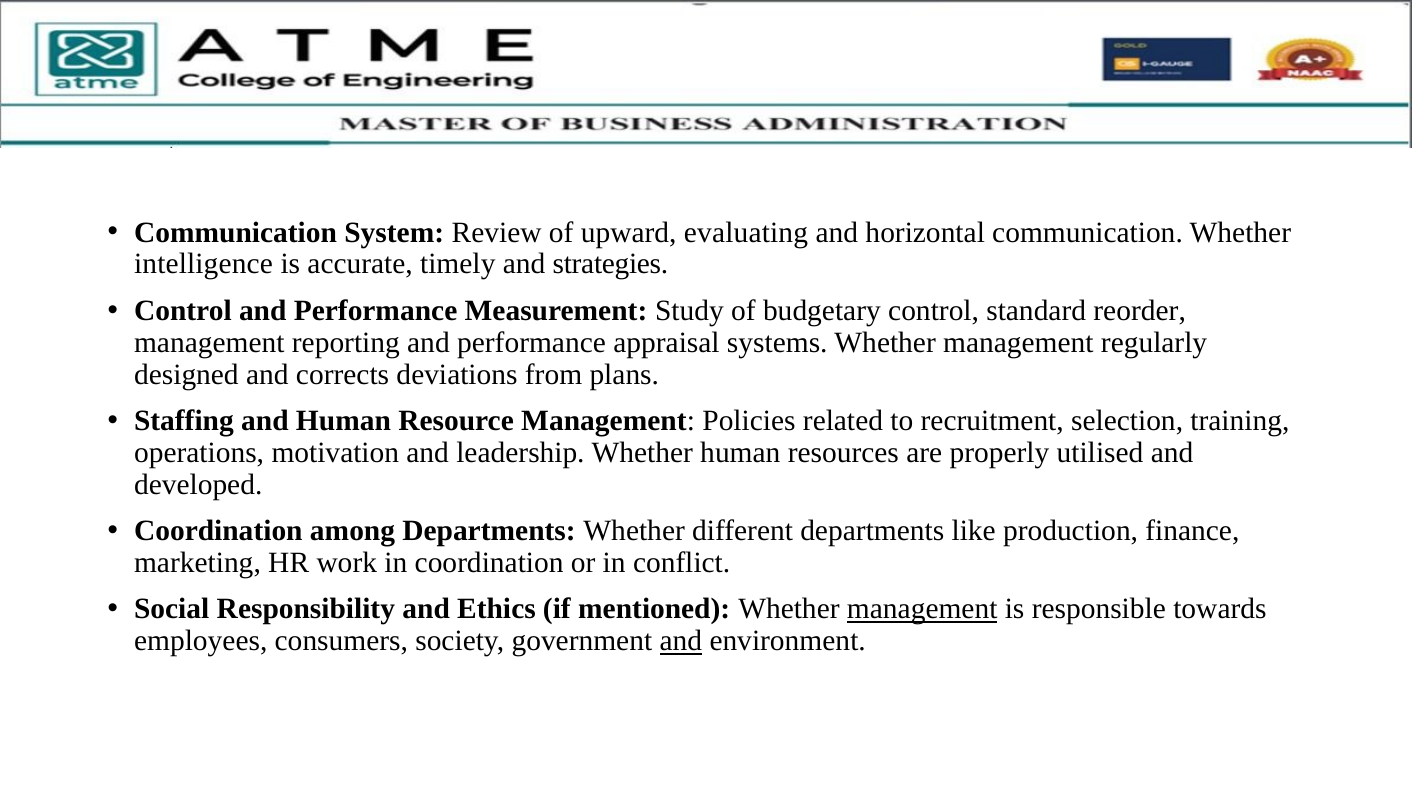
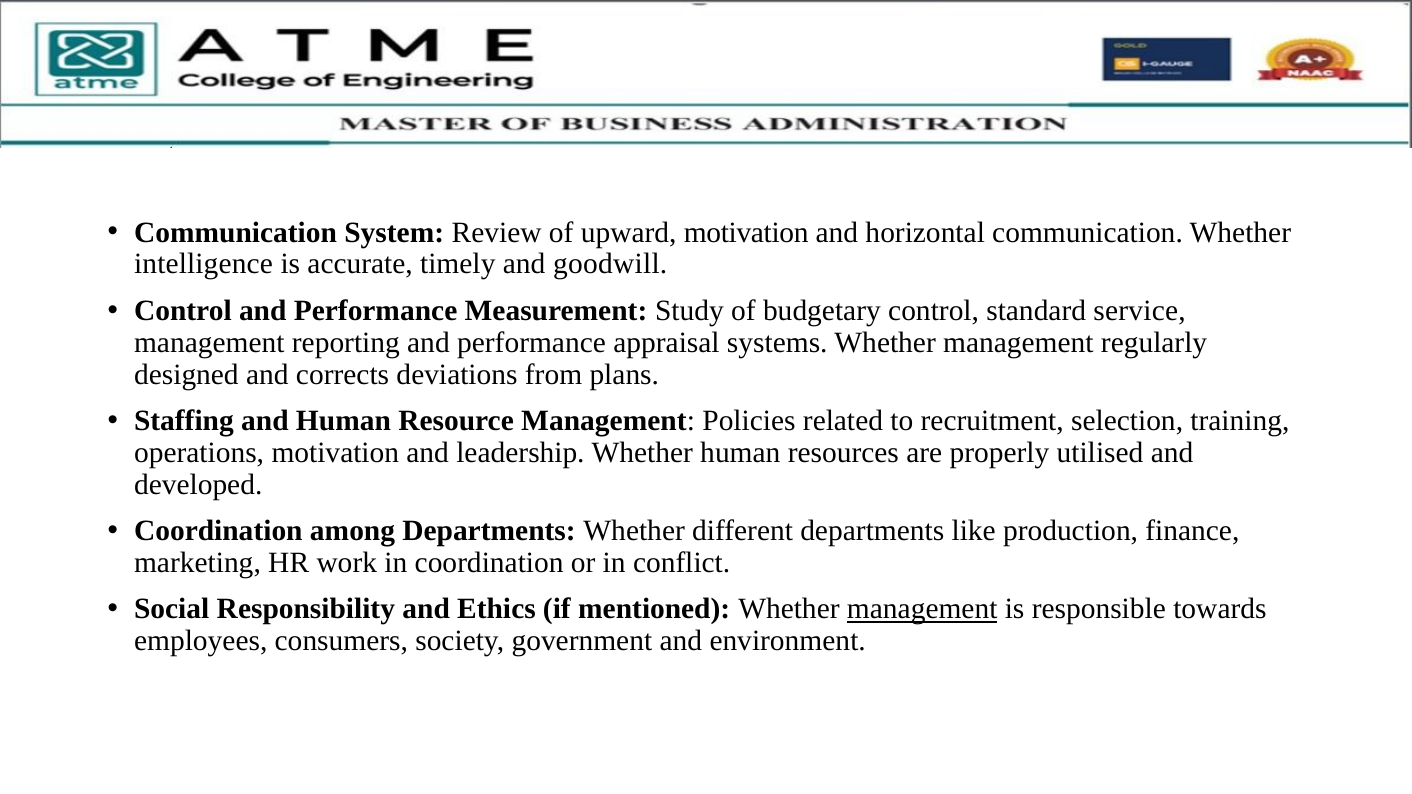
upward evaluating: evaluating -> motivation (746, 232)
strategies: strategies -> goodwill (610, 264)
reorder: reorder -> service (1140, 311)
and underline: present -> none (681, 641)
